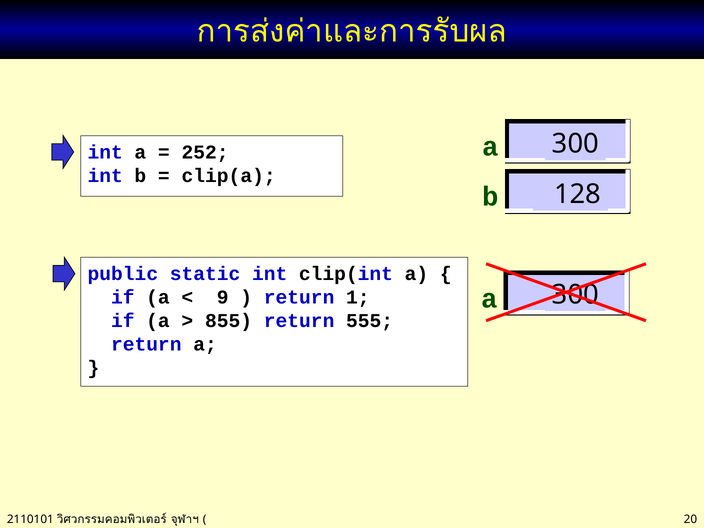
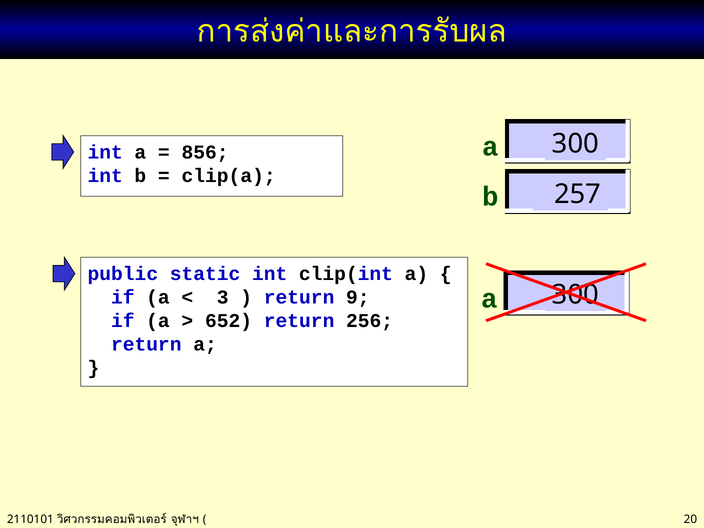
252: 252 -> 856 (205, 152)
128: 128 -> 257 (578, 194)
9: 9 -> 3 (223, 297)
1: 1 -> 9 (358, 297)
855: 855 -> 652 (229, 321)
555: 555 -> 256 (370, 321)
